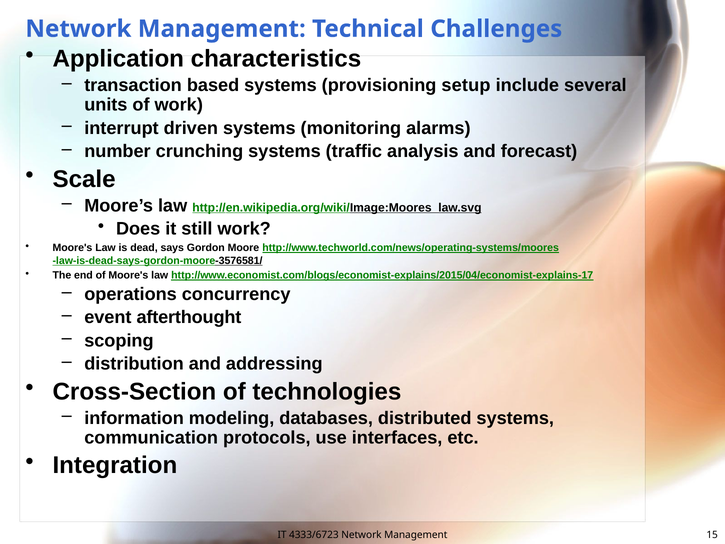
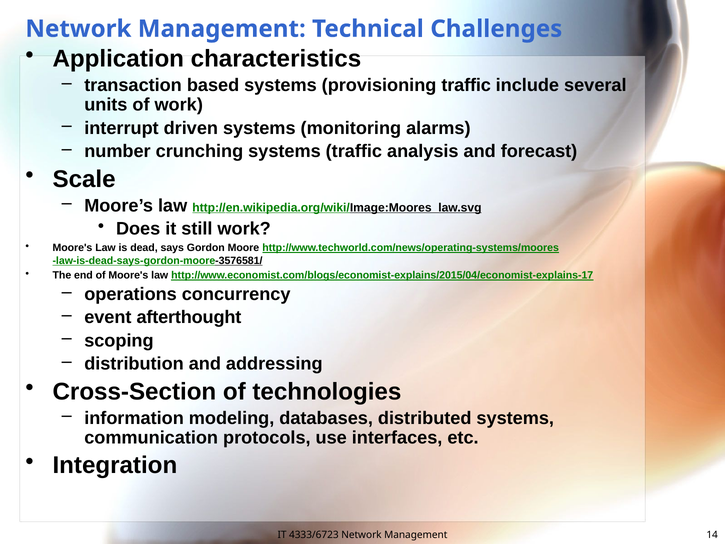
provisioning setup: setup -> traffic (466, 85)
15: 15 -> 14 (712, 535)
